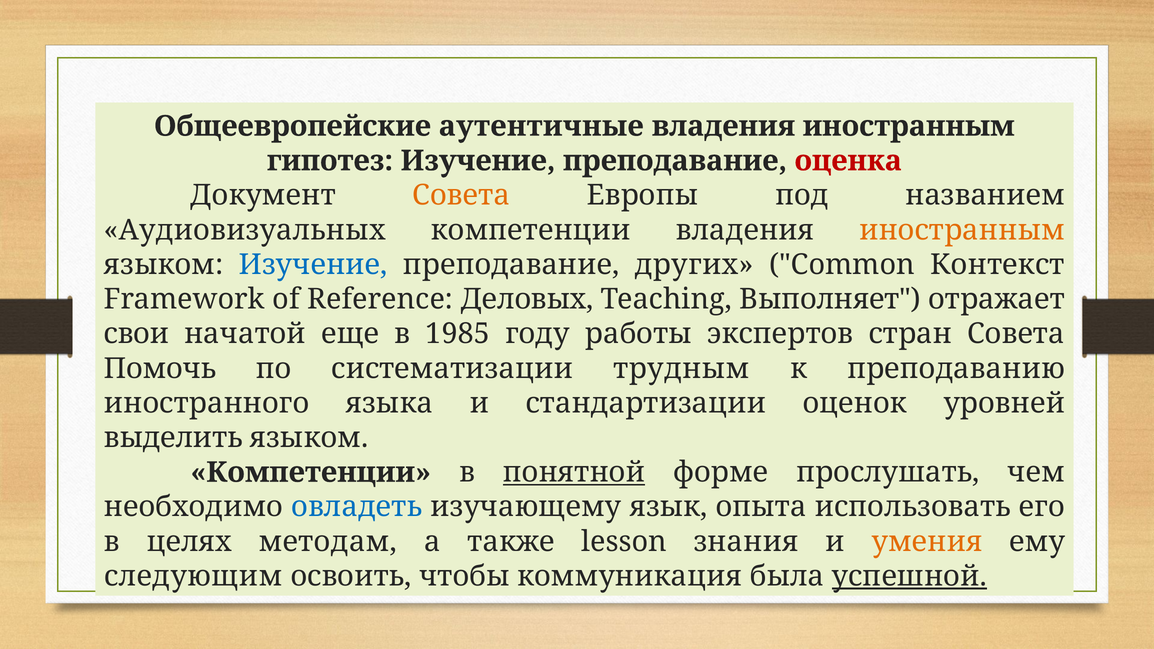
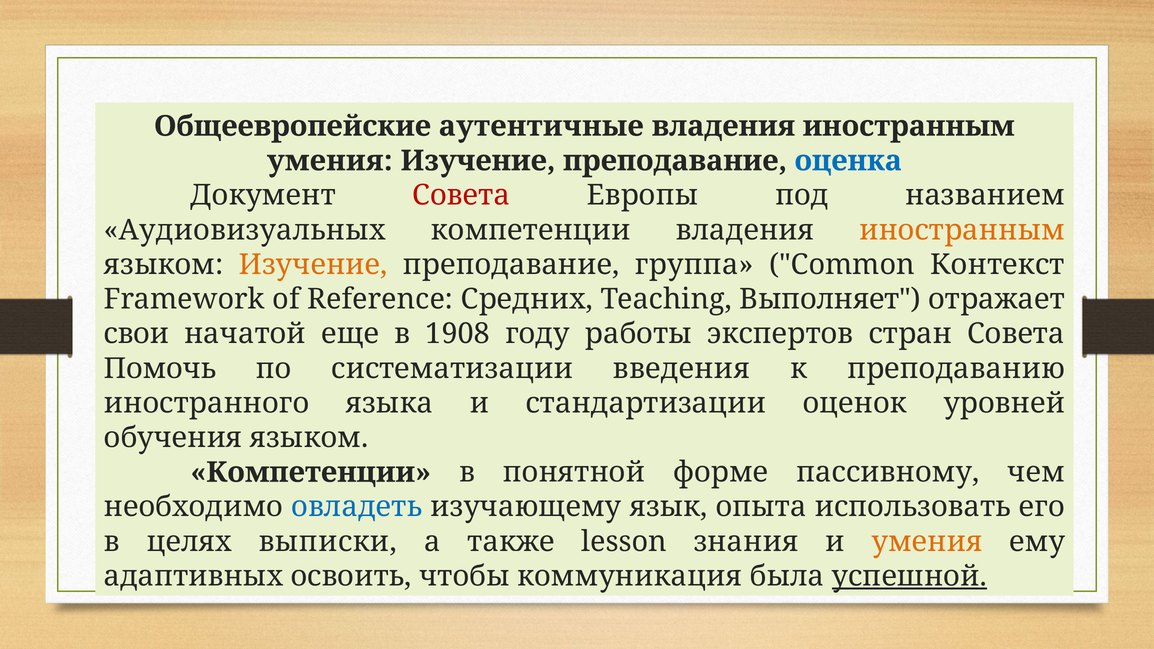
гипотез: гипотез -> умения (330, 161)
оценка colour: red -> blue (848, 161)
Совета colour: orange -> red (461, 195)
Изучение colour: blue -> orange (313, 265)
других: других -> группа (694, 265)
Деловых: Деловых -> Средних (527, 299)
1985: 1985 -> 1908 (458, 334)
трудным: трудным -> введения (681, 369)
выделить: выделить -> обучения (173, 438)
понятной underline: present -> none (574, 472)
прослушать: прослушать -> пассивному (888, 472)
методам: методам -> выписки (328, 542)
следующим: следующим -> адаптивных (194, 576)
